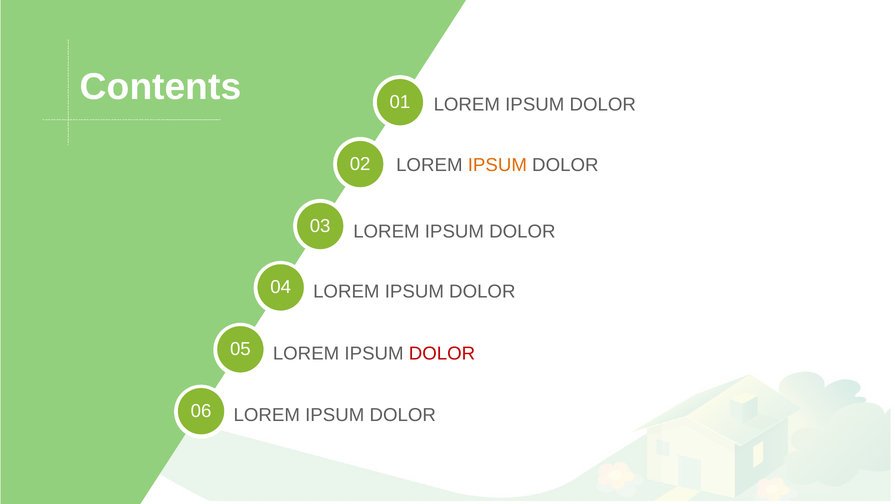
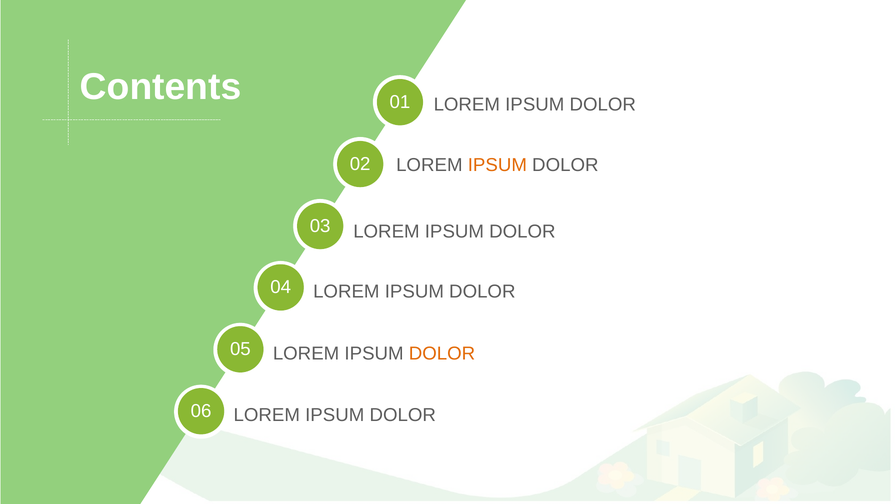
DOLOR colour: red -> orange (442, 353)
